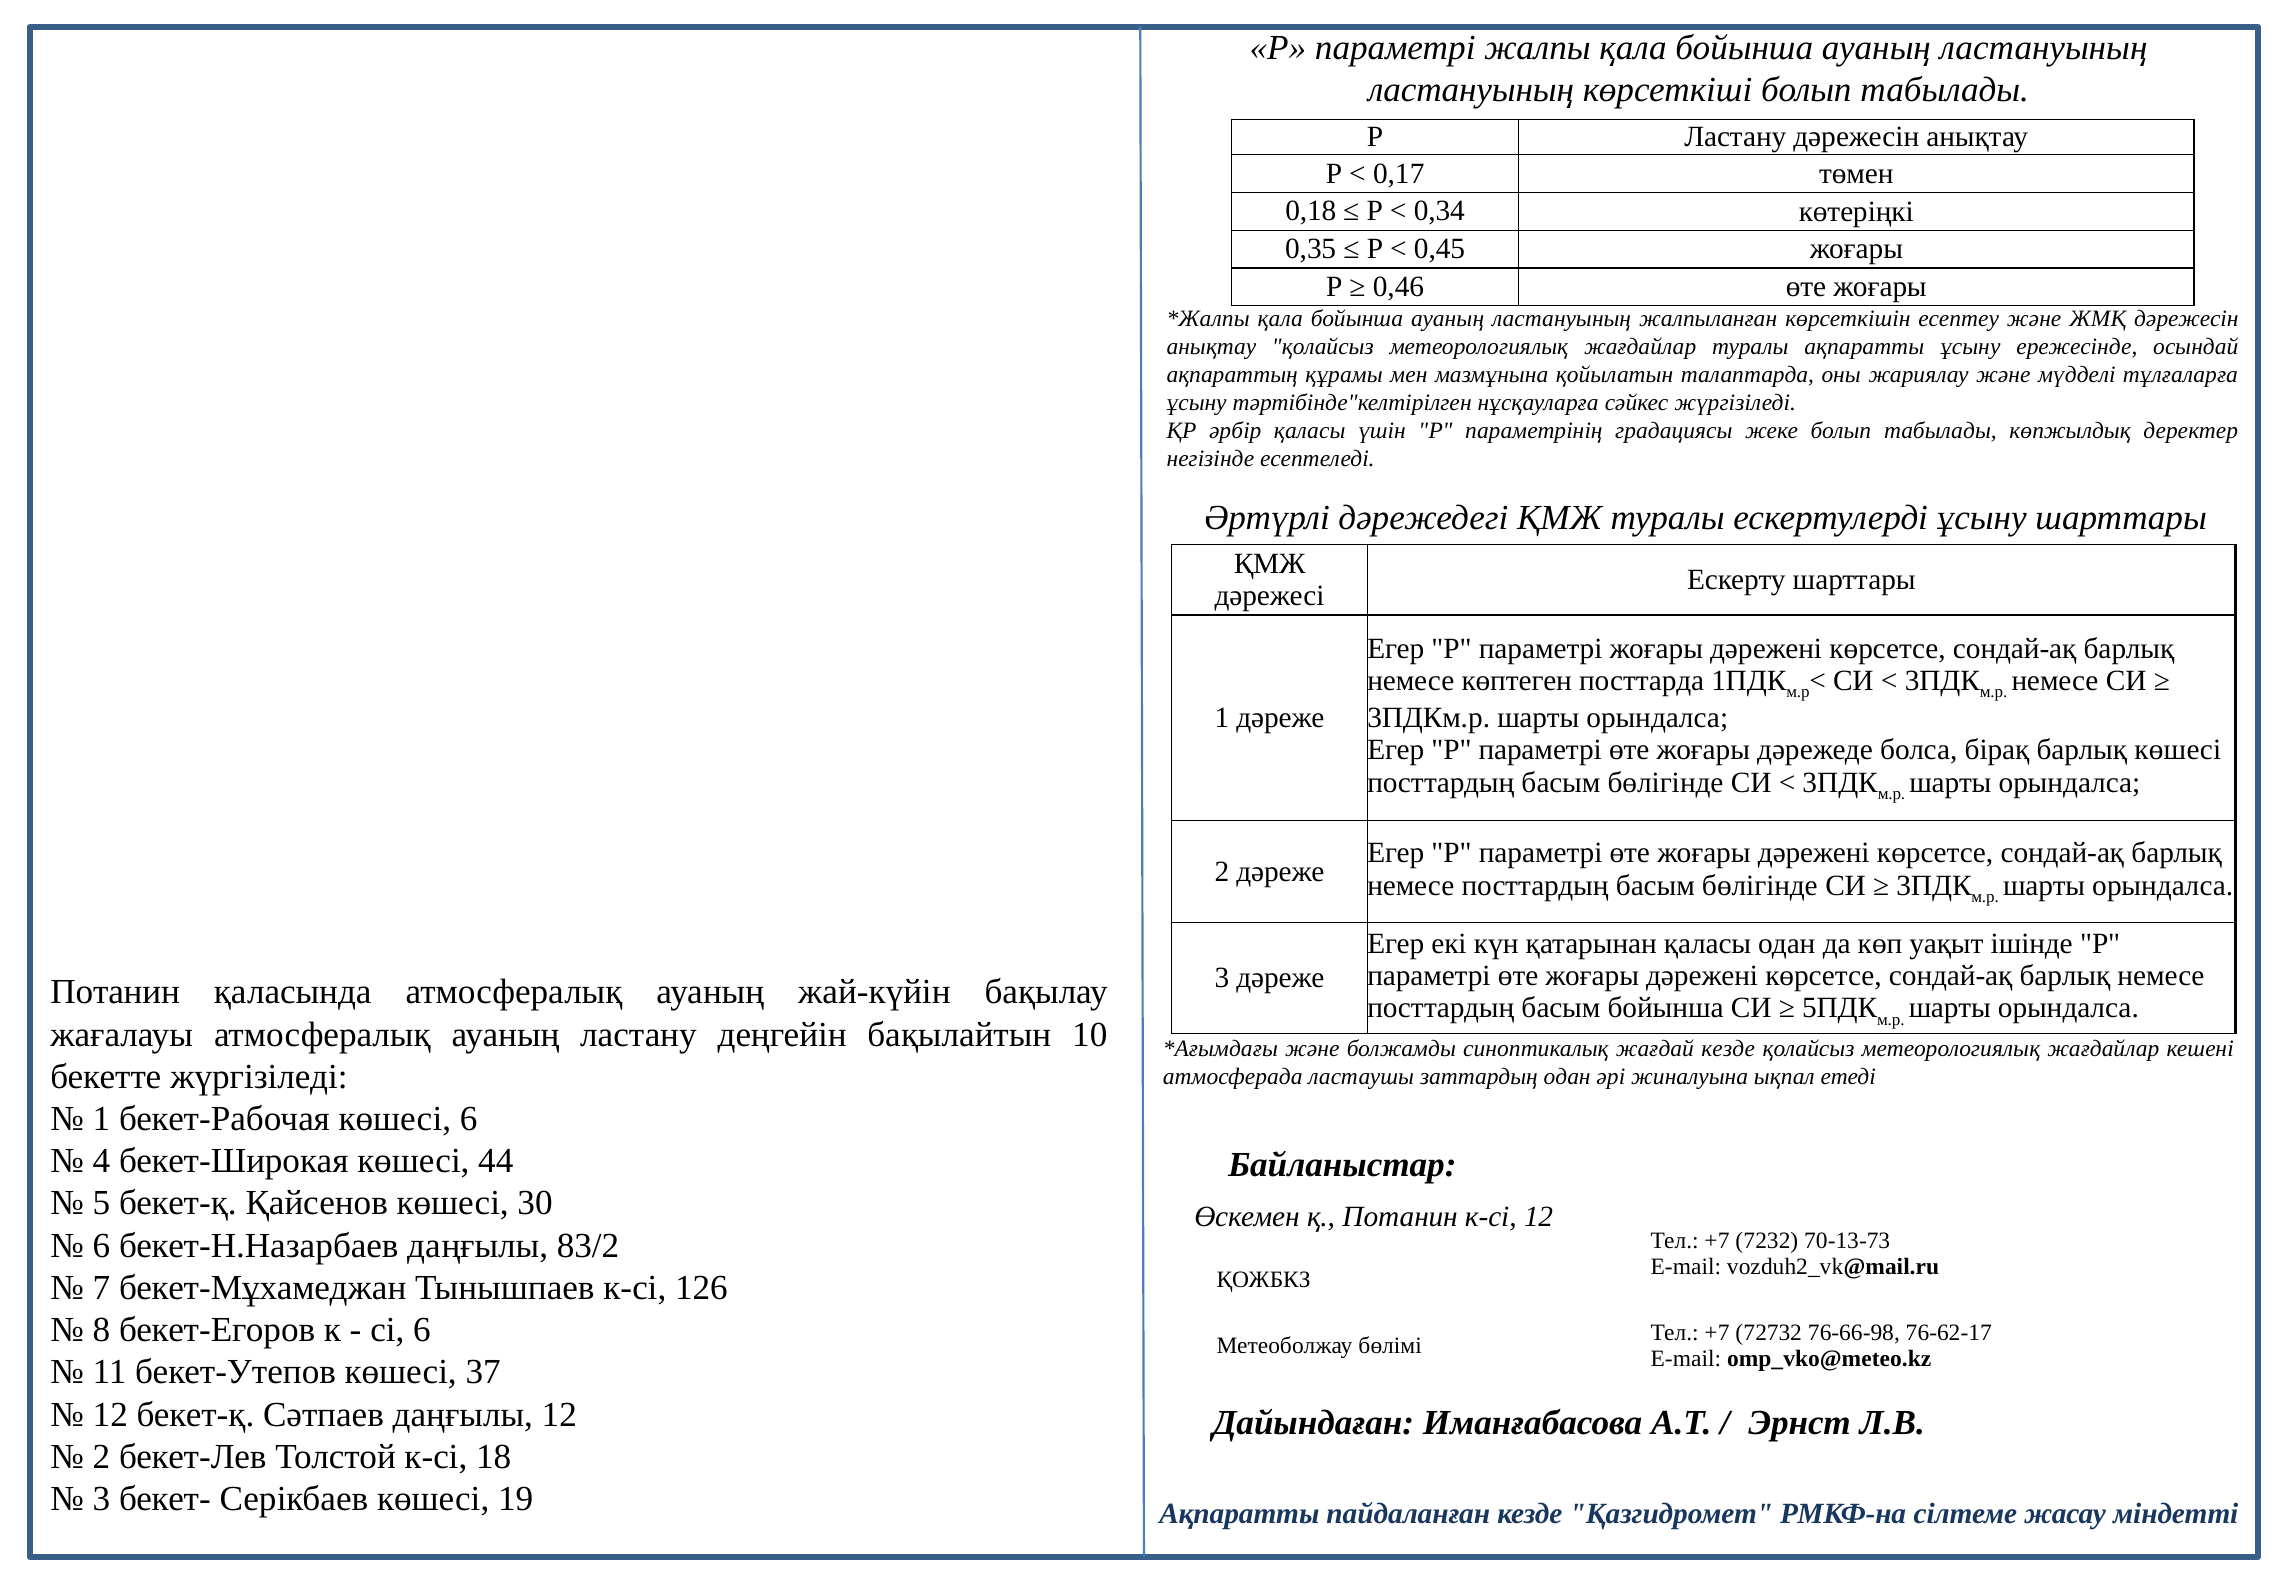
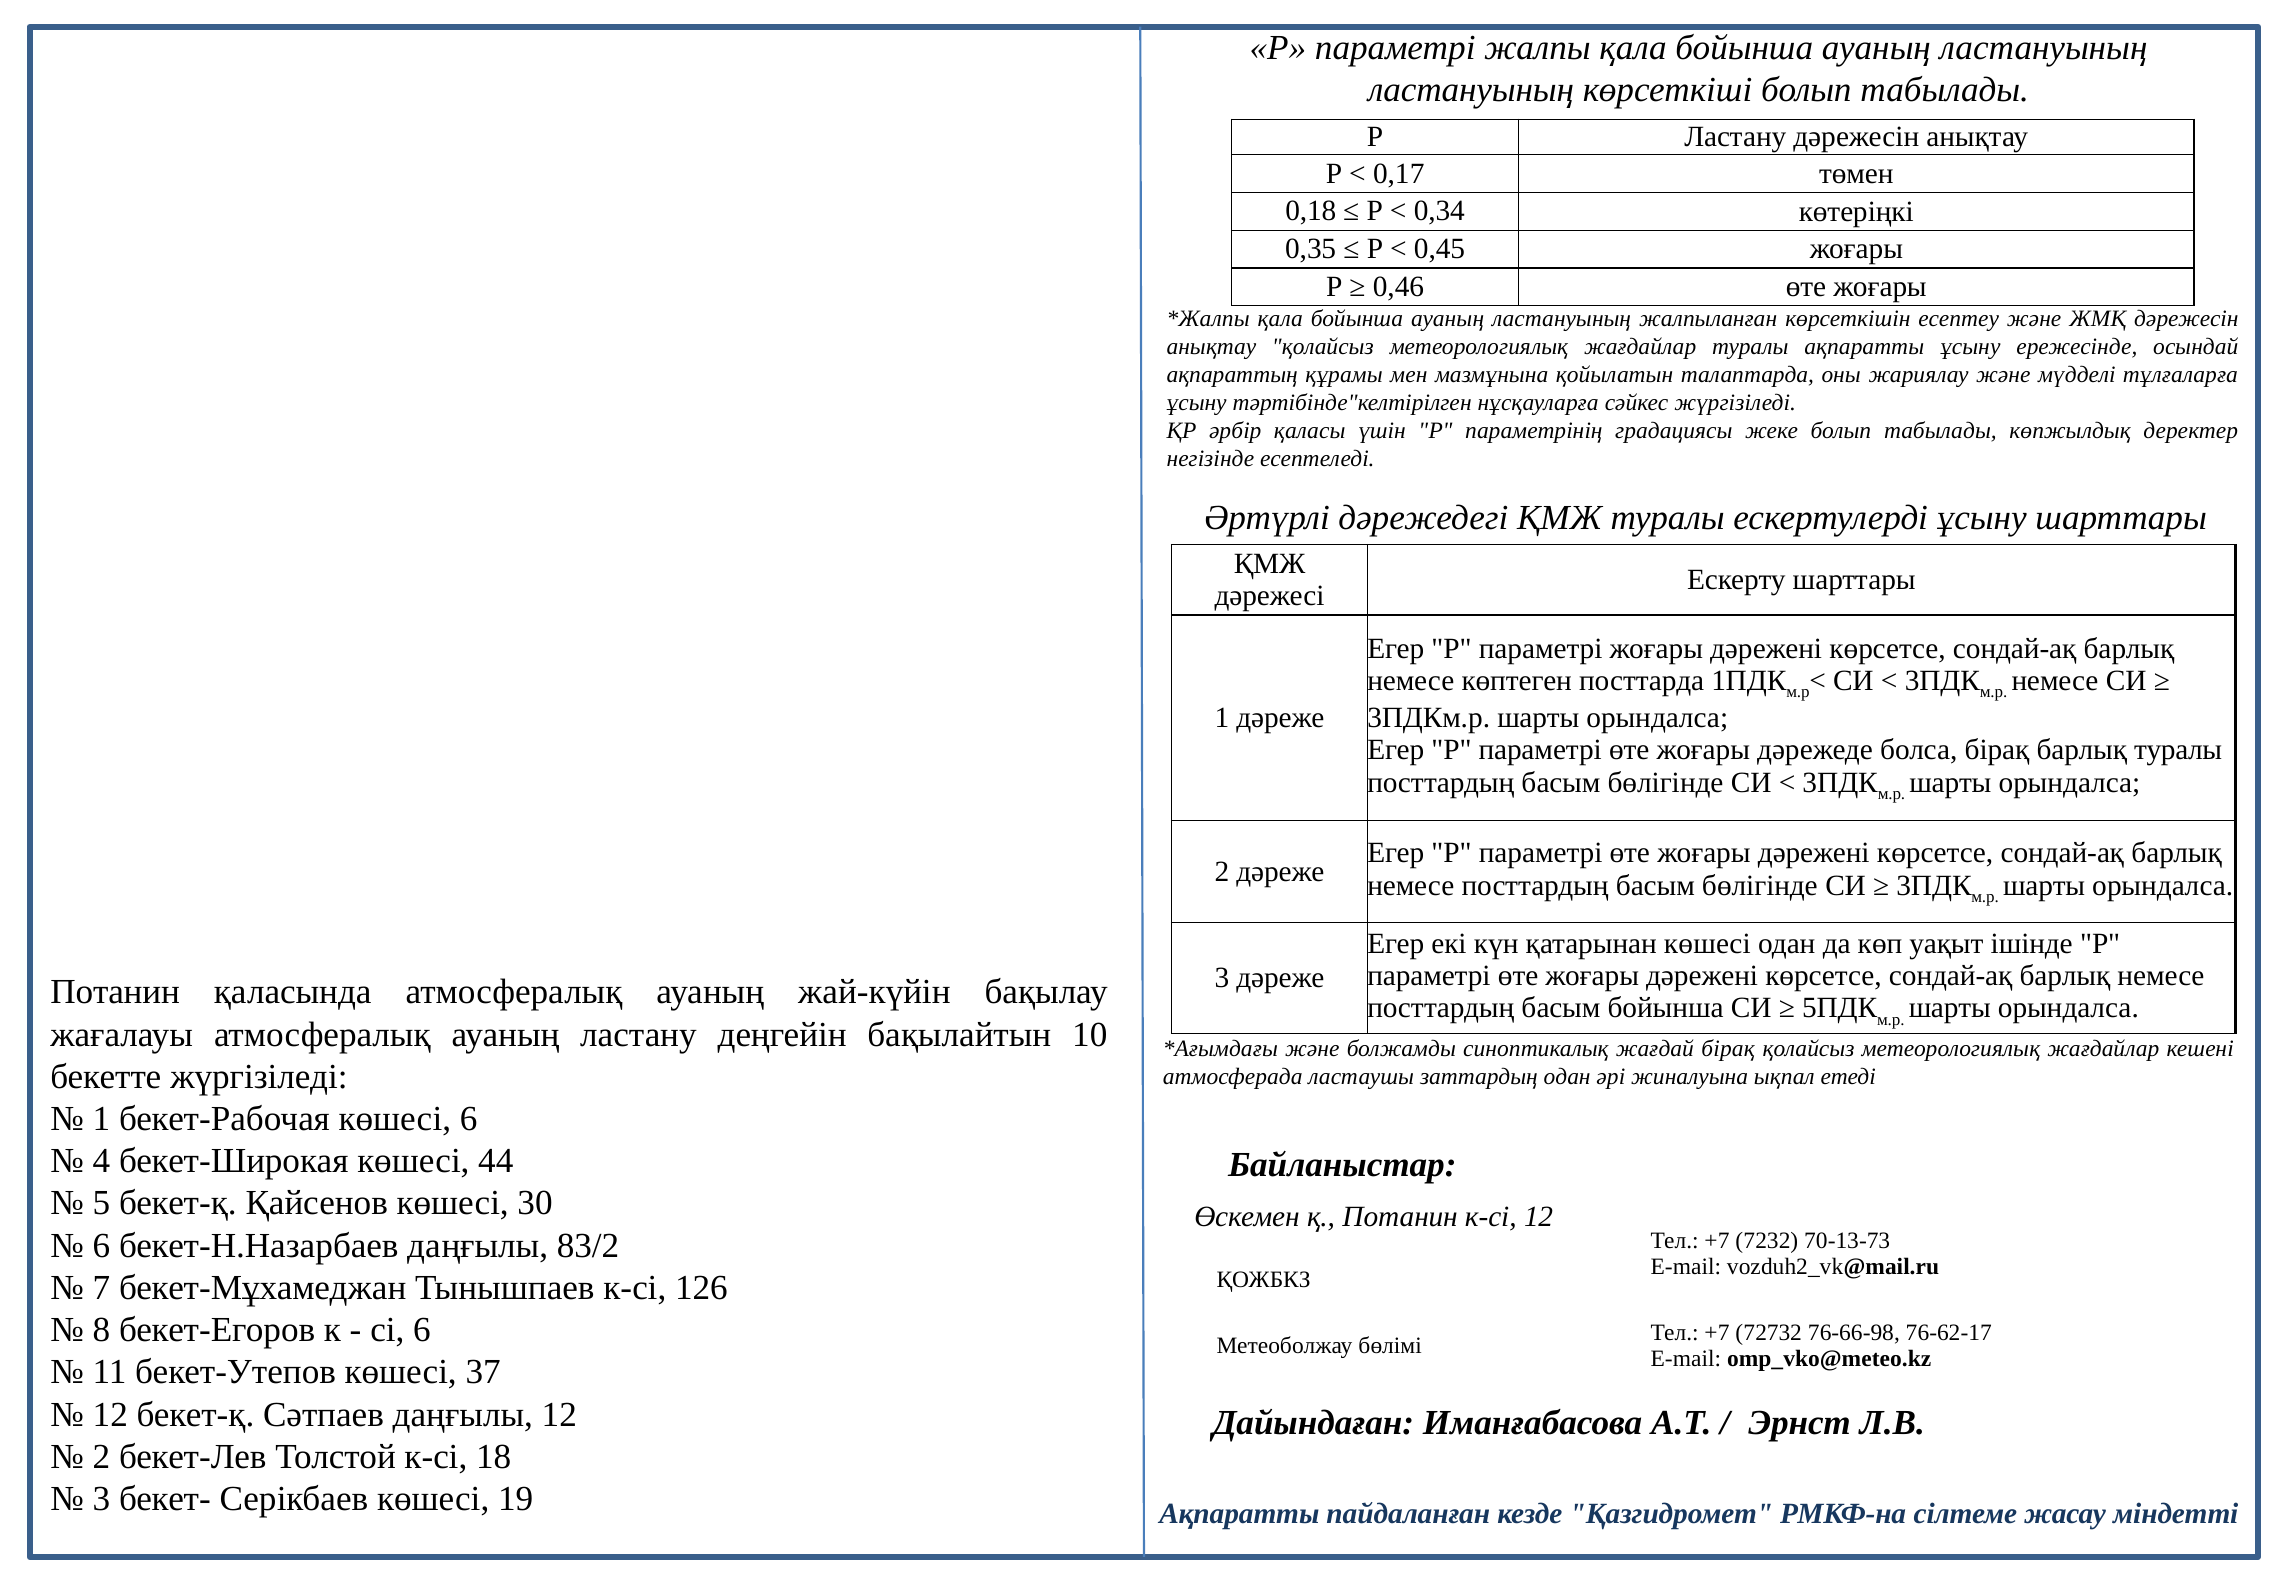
барлық көшесі: көшесі -> туралы (2178, 750)
қатарынан қаласы: қаласы -> көшесі (1707, 944)
жағдай кезде: кезде -> бірақ (1728, 1048)
